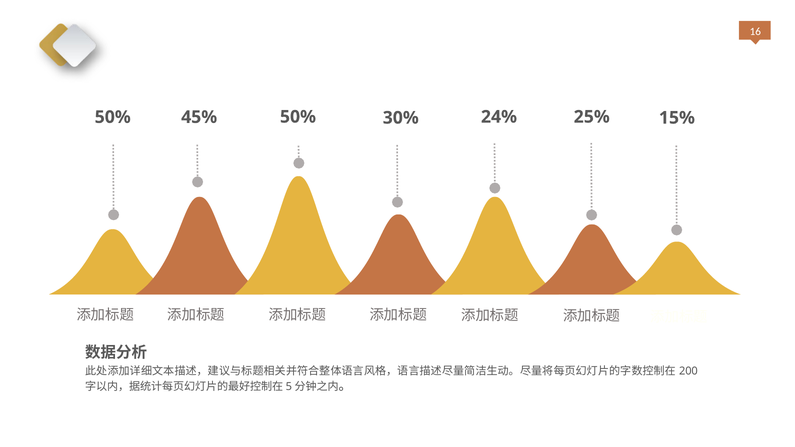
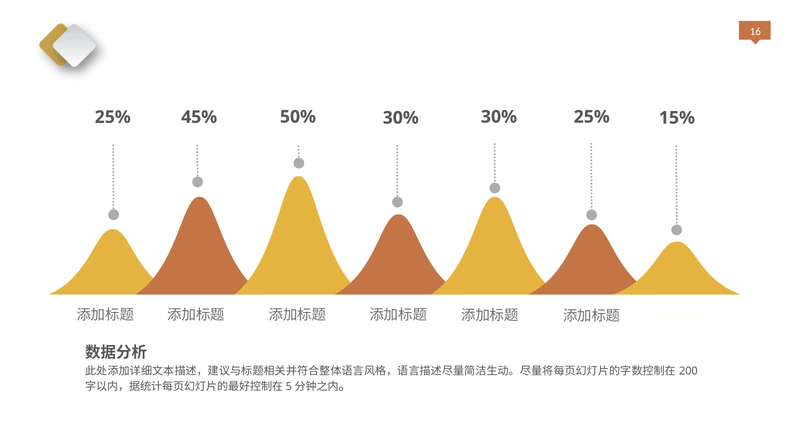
24%: 24% -> 30% (499, 117)
50%: 50% -> 25% (113, 117)
